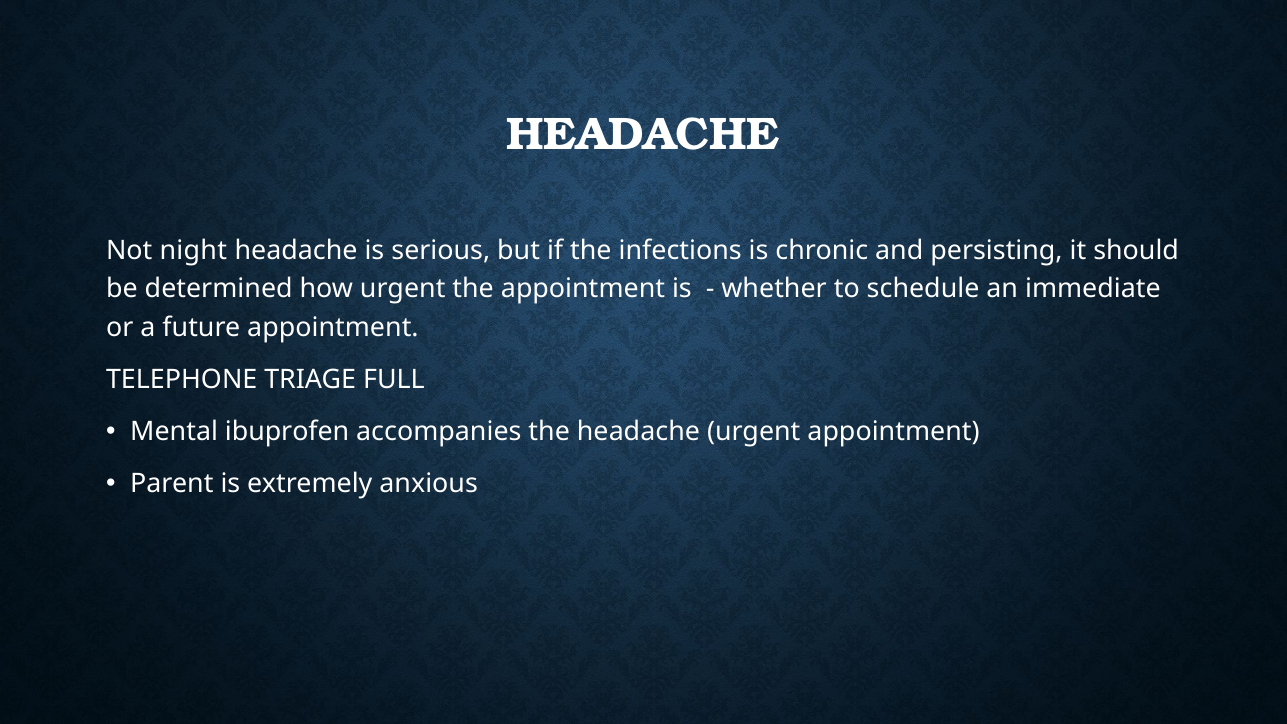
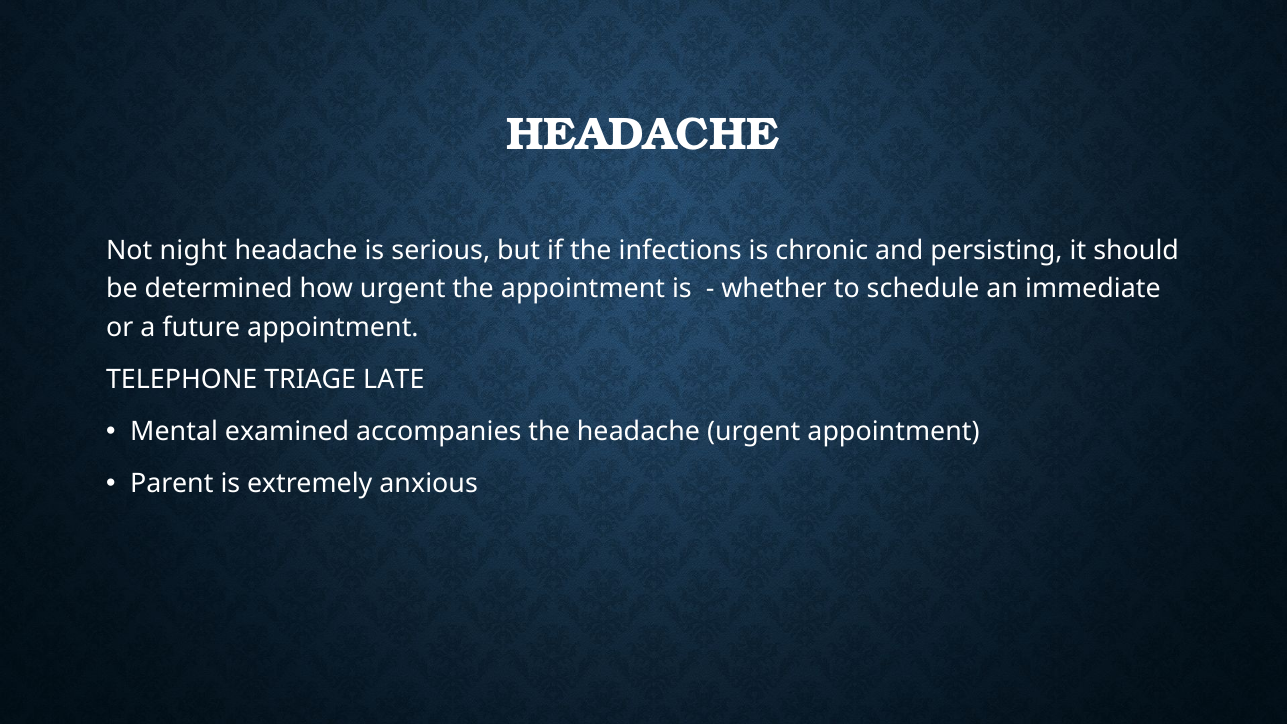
FULL: FULL -> LATE (394, 380)
ibuprofen: ibuprofen -> examined (287, 432)
